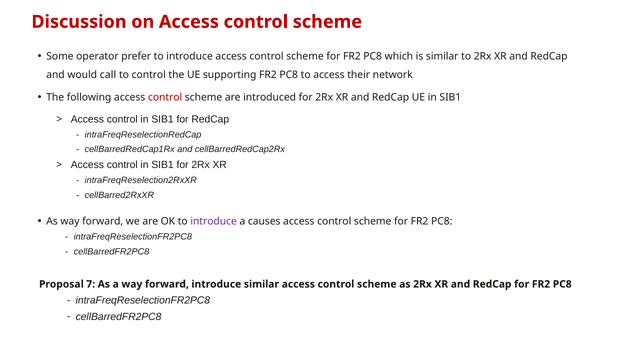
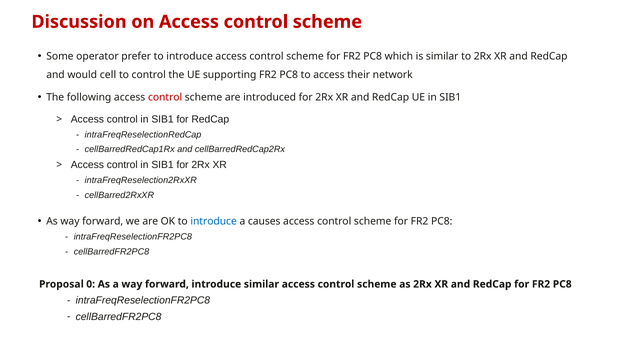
call: call -> cell (108, 75)
introduce colour: purple -> blue (214, 221)
7: 7 -> 0 (91, 284)
